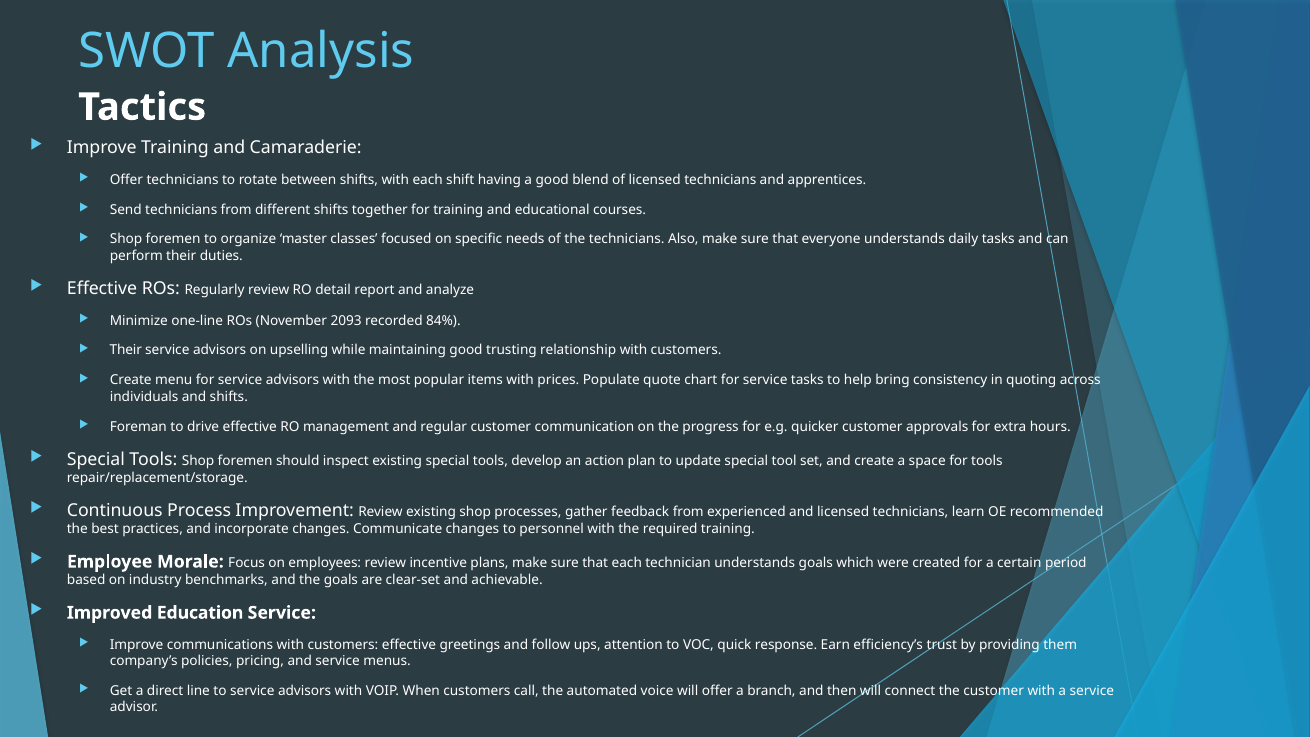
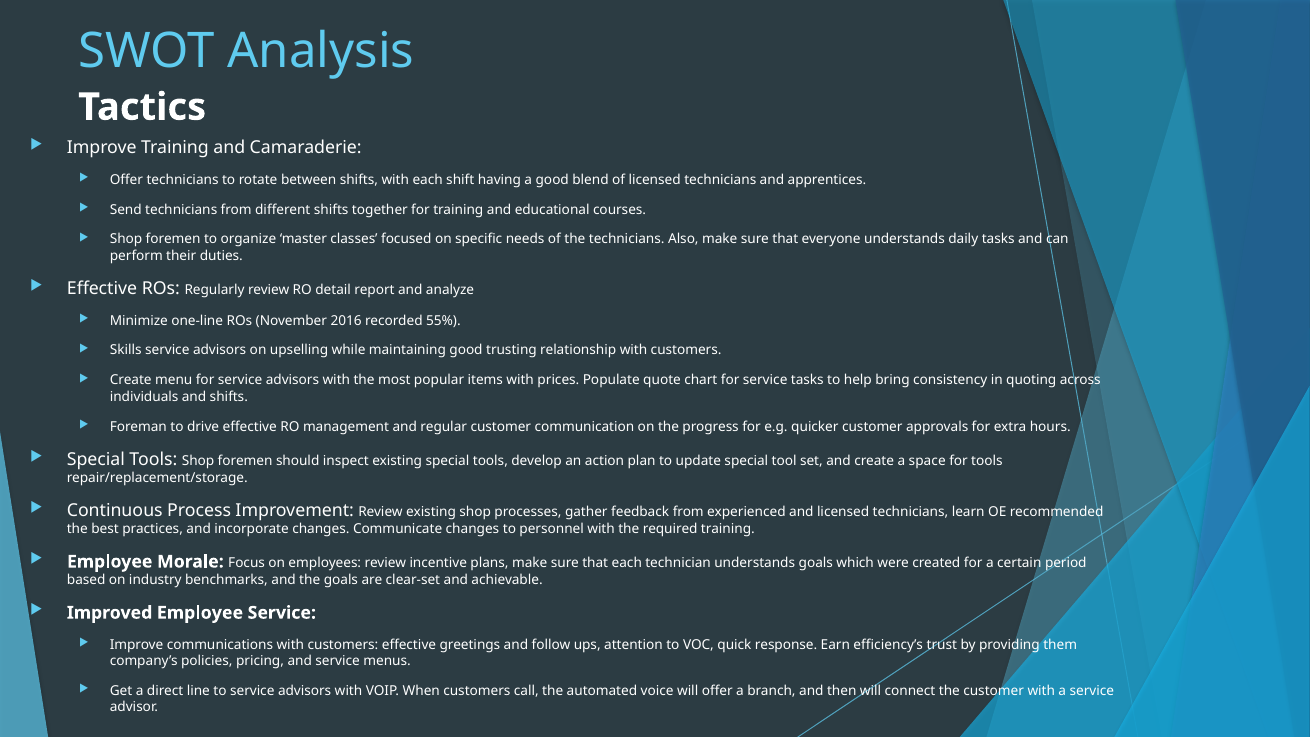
2093: 2093 -> 2016 (346, 320)
84%: 84% -> 55% (443, 320)
Their: Their -> Skills (126, 350)
Improved Education: Education -> Employee (200, 613)
